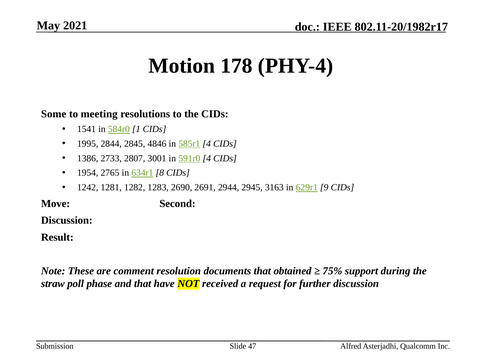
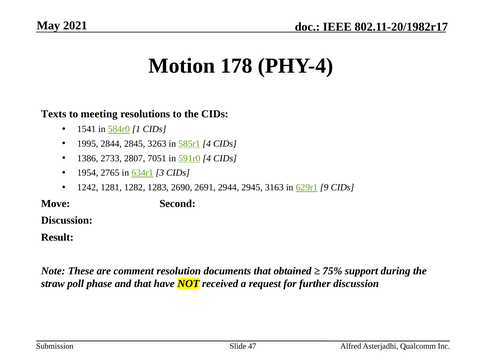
Some: Some -> Texts (54, 114)
4846: 4846 -> 3263 (157, 144)
3001: 3001 -> 7051 (157, 159)
8: 8 -> 3 (160, 173)
